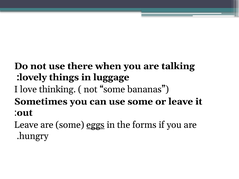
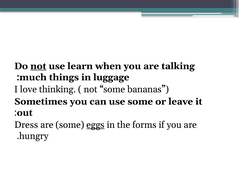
not underline: none -> present (38, 66)
there: there -> learn (80, 66)
lovely: lovely -> much (33, 77)
Leave: Leave -> Dress (26, 125)
